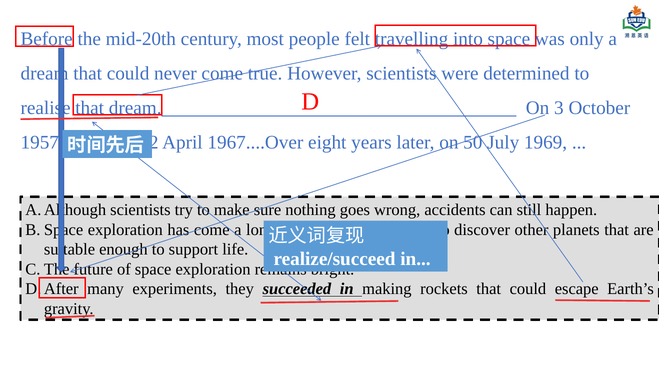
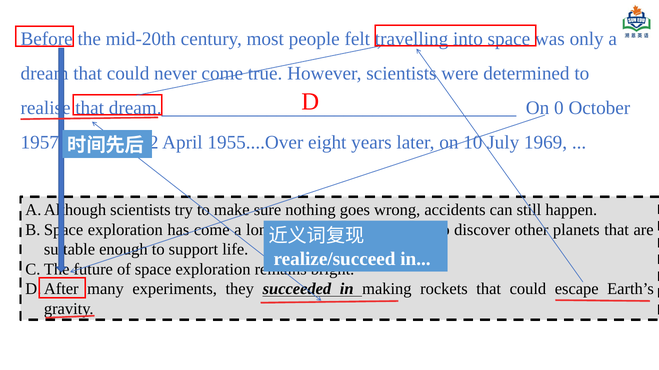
3: 3 -> 0 (559, 108)
1967....Over: 1967....Over -> 1955....Over (255, 143)
50: 50 -> 10 (473, 143)
